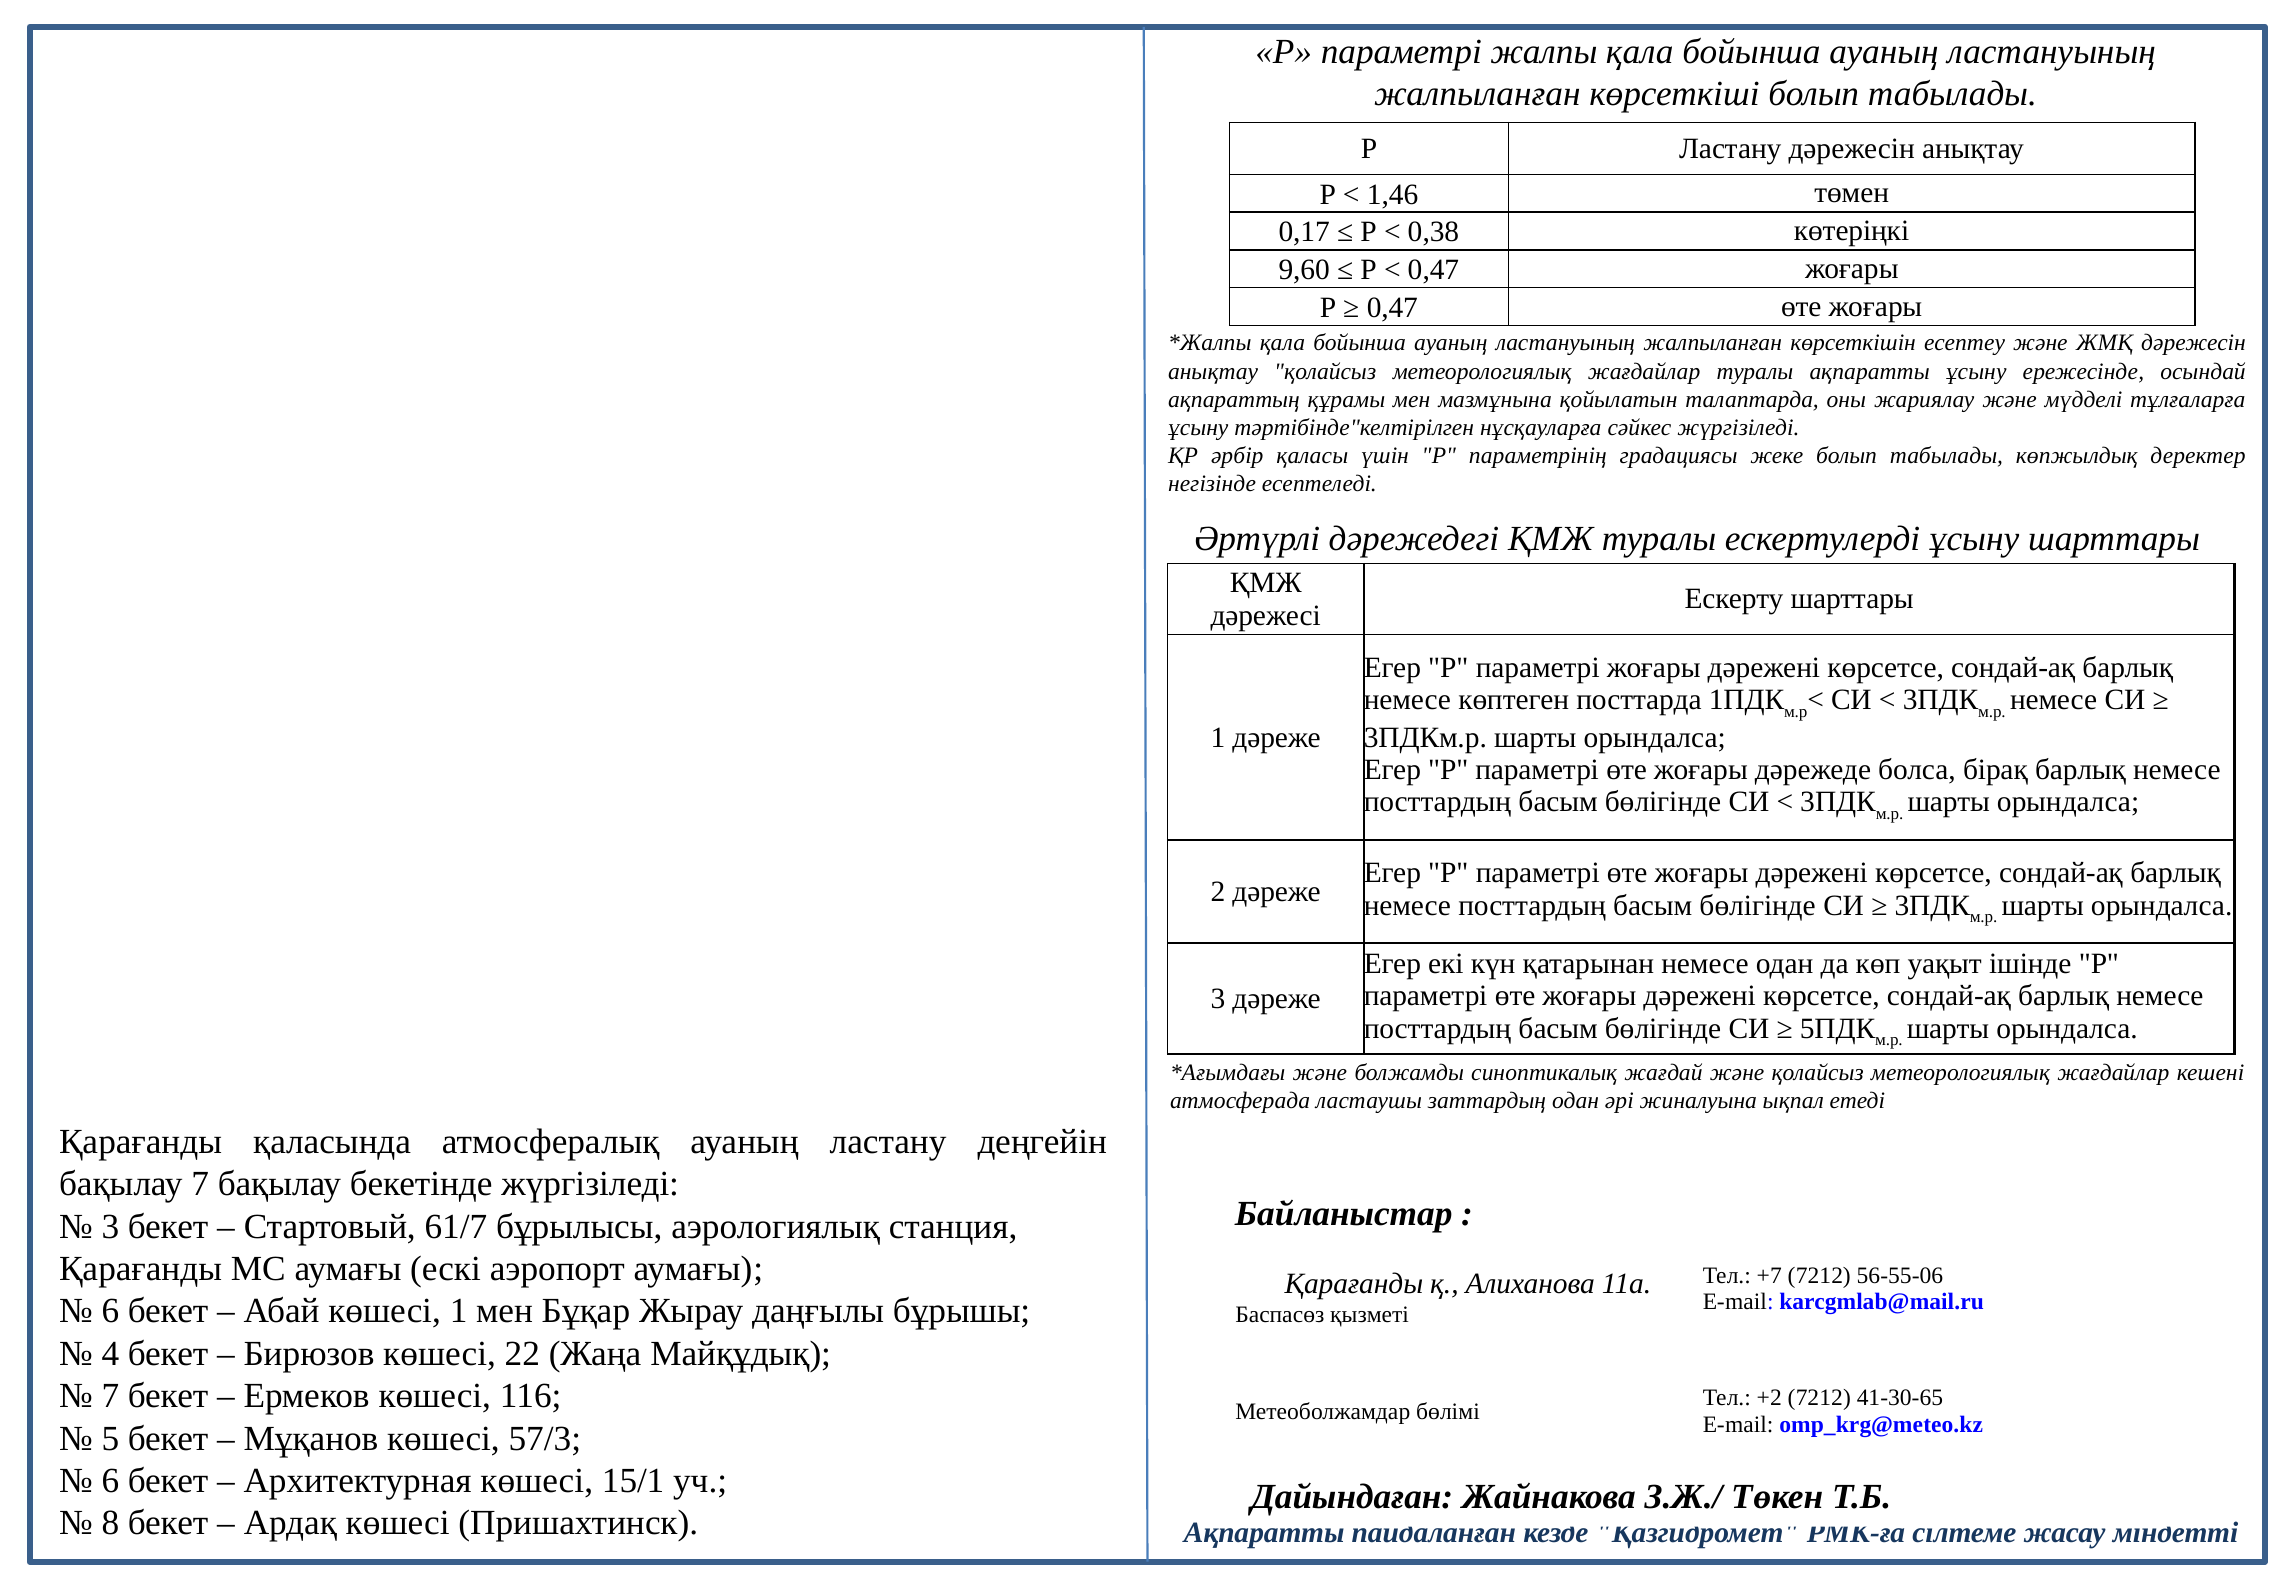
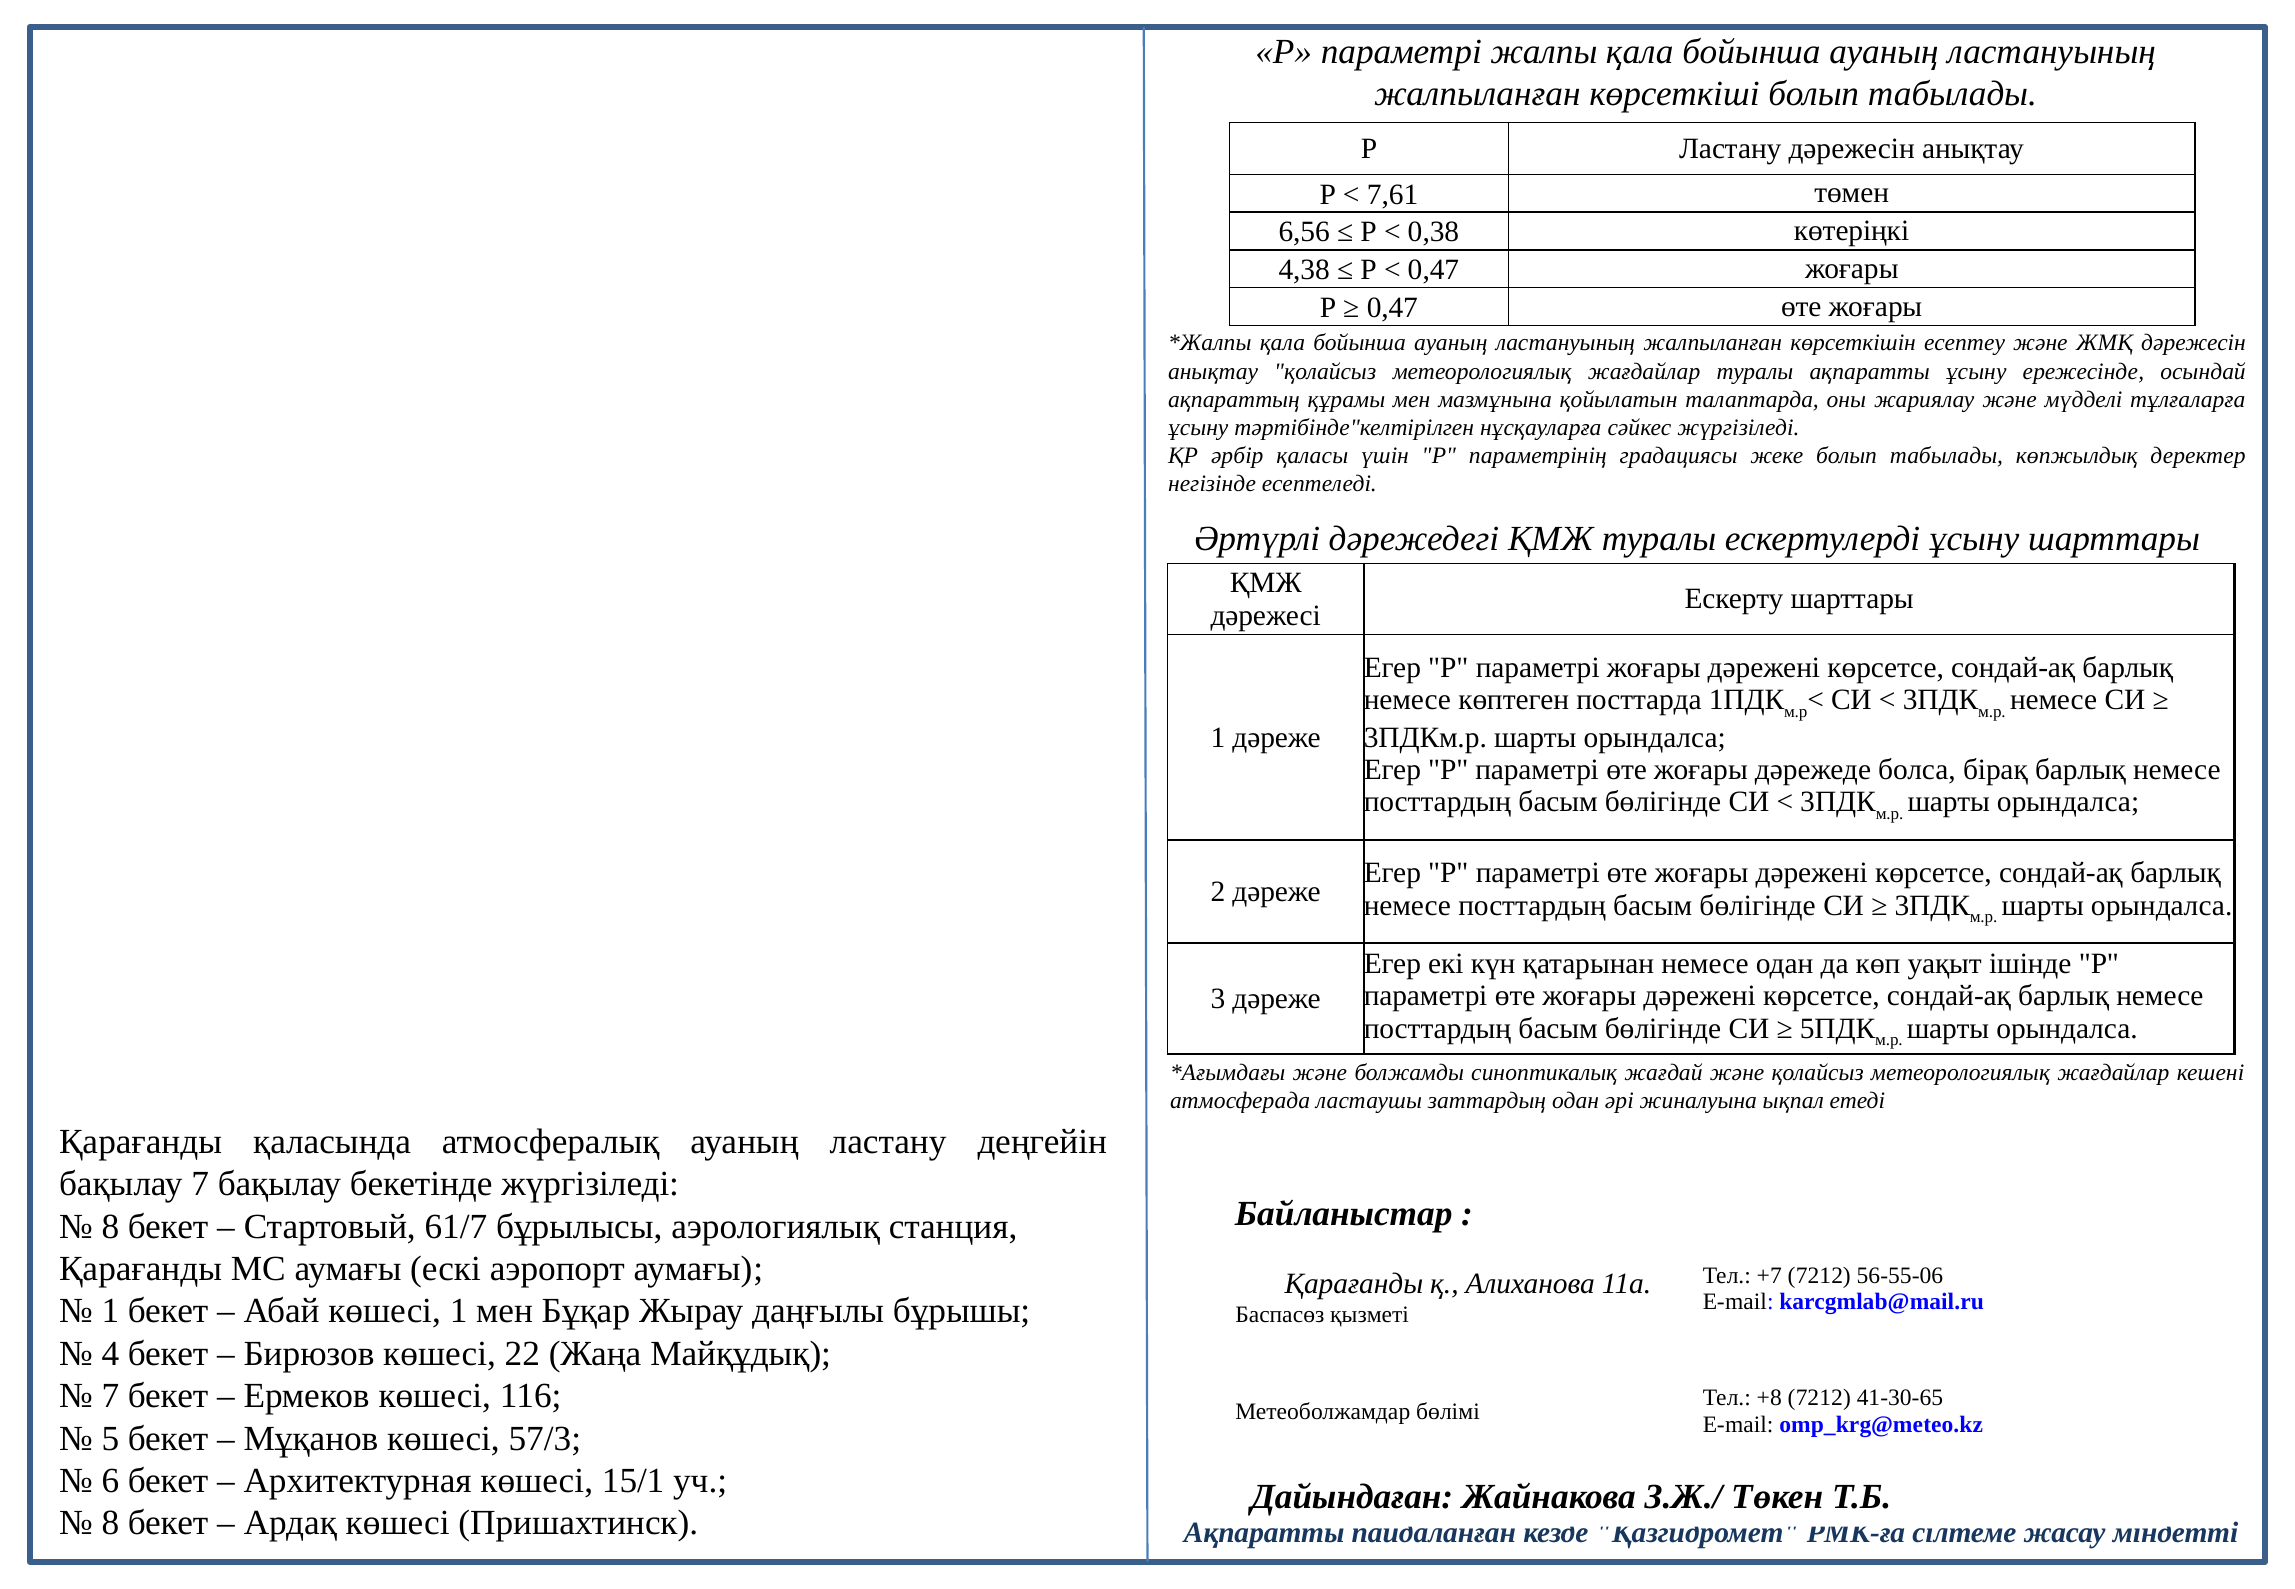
1,46: 1,46 -> 7,61 (1393, 194)
0,17: 0,17 -> 6,56 (1304, 232)
9,60: 9,60 -> 4,38 (1304, 270)
3: 3 -> 8 (110, 1226)
6: 6 -> 1 (110, 1311)
+2: +2 -> +8 (1769, 1398)
